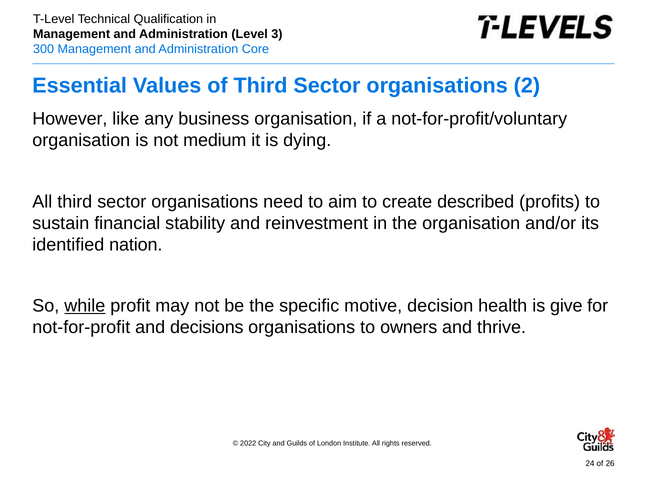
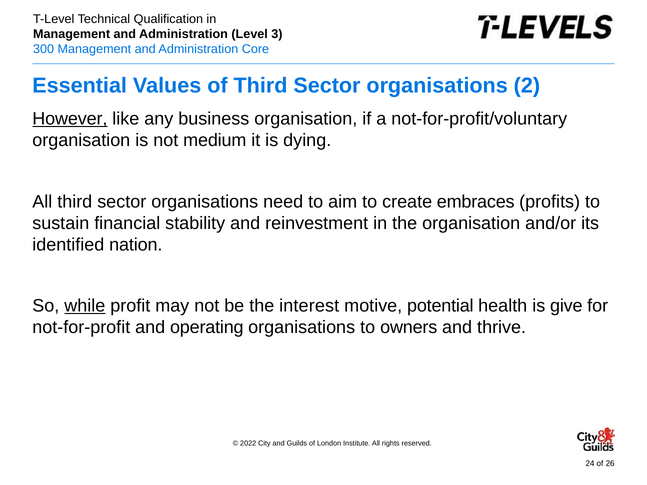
However underline: none -> present (70, 119)
described: described -> embraces (476, 202)
specific: specific -> interest (309, 306)
decision: decision -> potential (440, 306)
decisions: decisions -> operating (207, 328)
